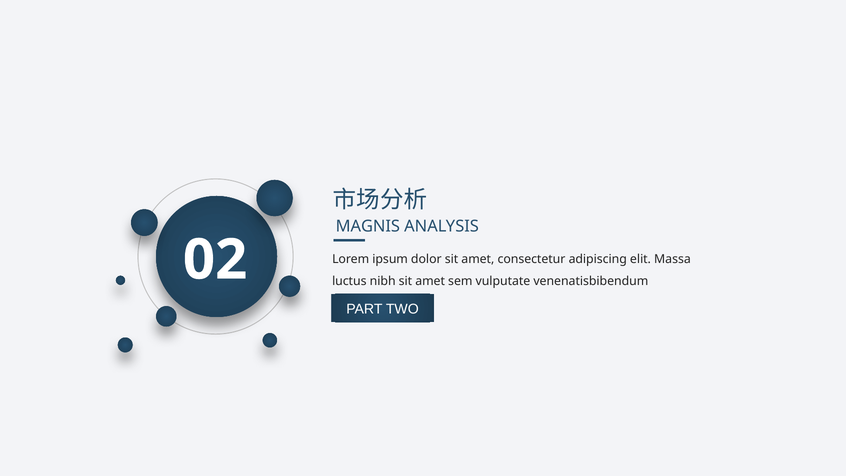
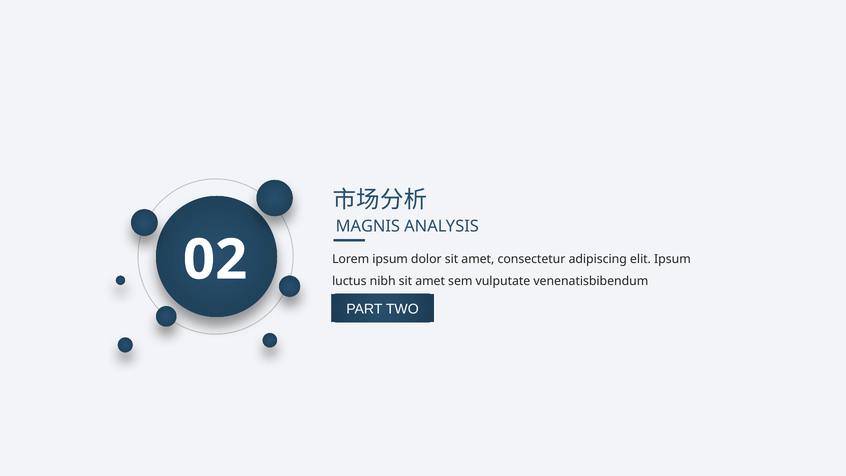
elit Massa: Massa -> Ipsum (672, 259)
